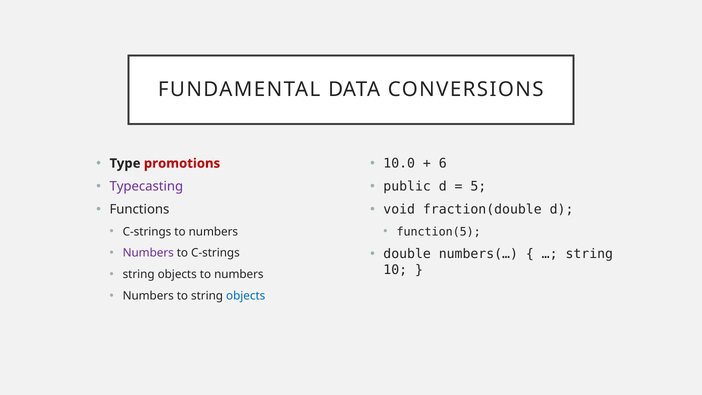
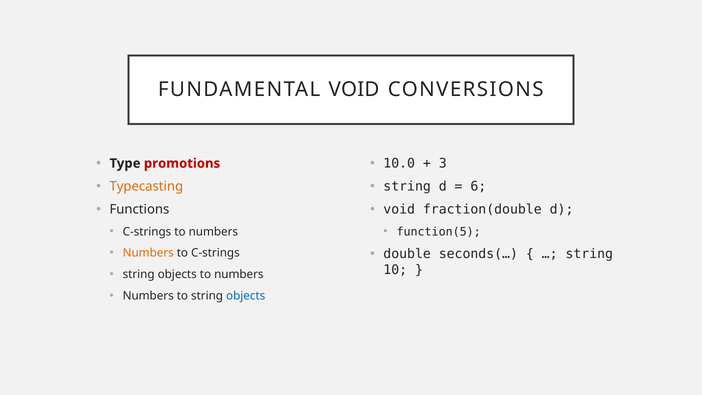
FUNDAMENTAL DATA: DATA -> VOID (354, 90)
6: 6 -> 3 (443, 163)
Typecasting colour: purple -> orange (146, 186)
public: public -> string (407, 186)
5: 5 -> 6 (478, 186)
Numbers colour: purple -> orange (148, 253)
numbers(…: numbers(… -> seconds(… (478, 254)
